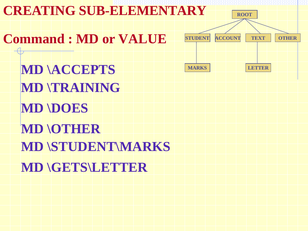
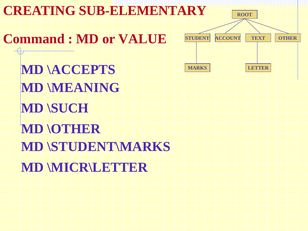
\TRAINING: \TRAINING -> \MEANING (84, 88)
\DOES: \DOES -> \SUCH (68, 108)
\GETS\LETTER: \GETS\LETTER -> \MICR\LETTER (97, 167)
